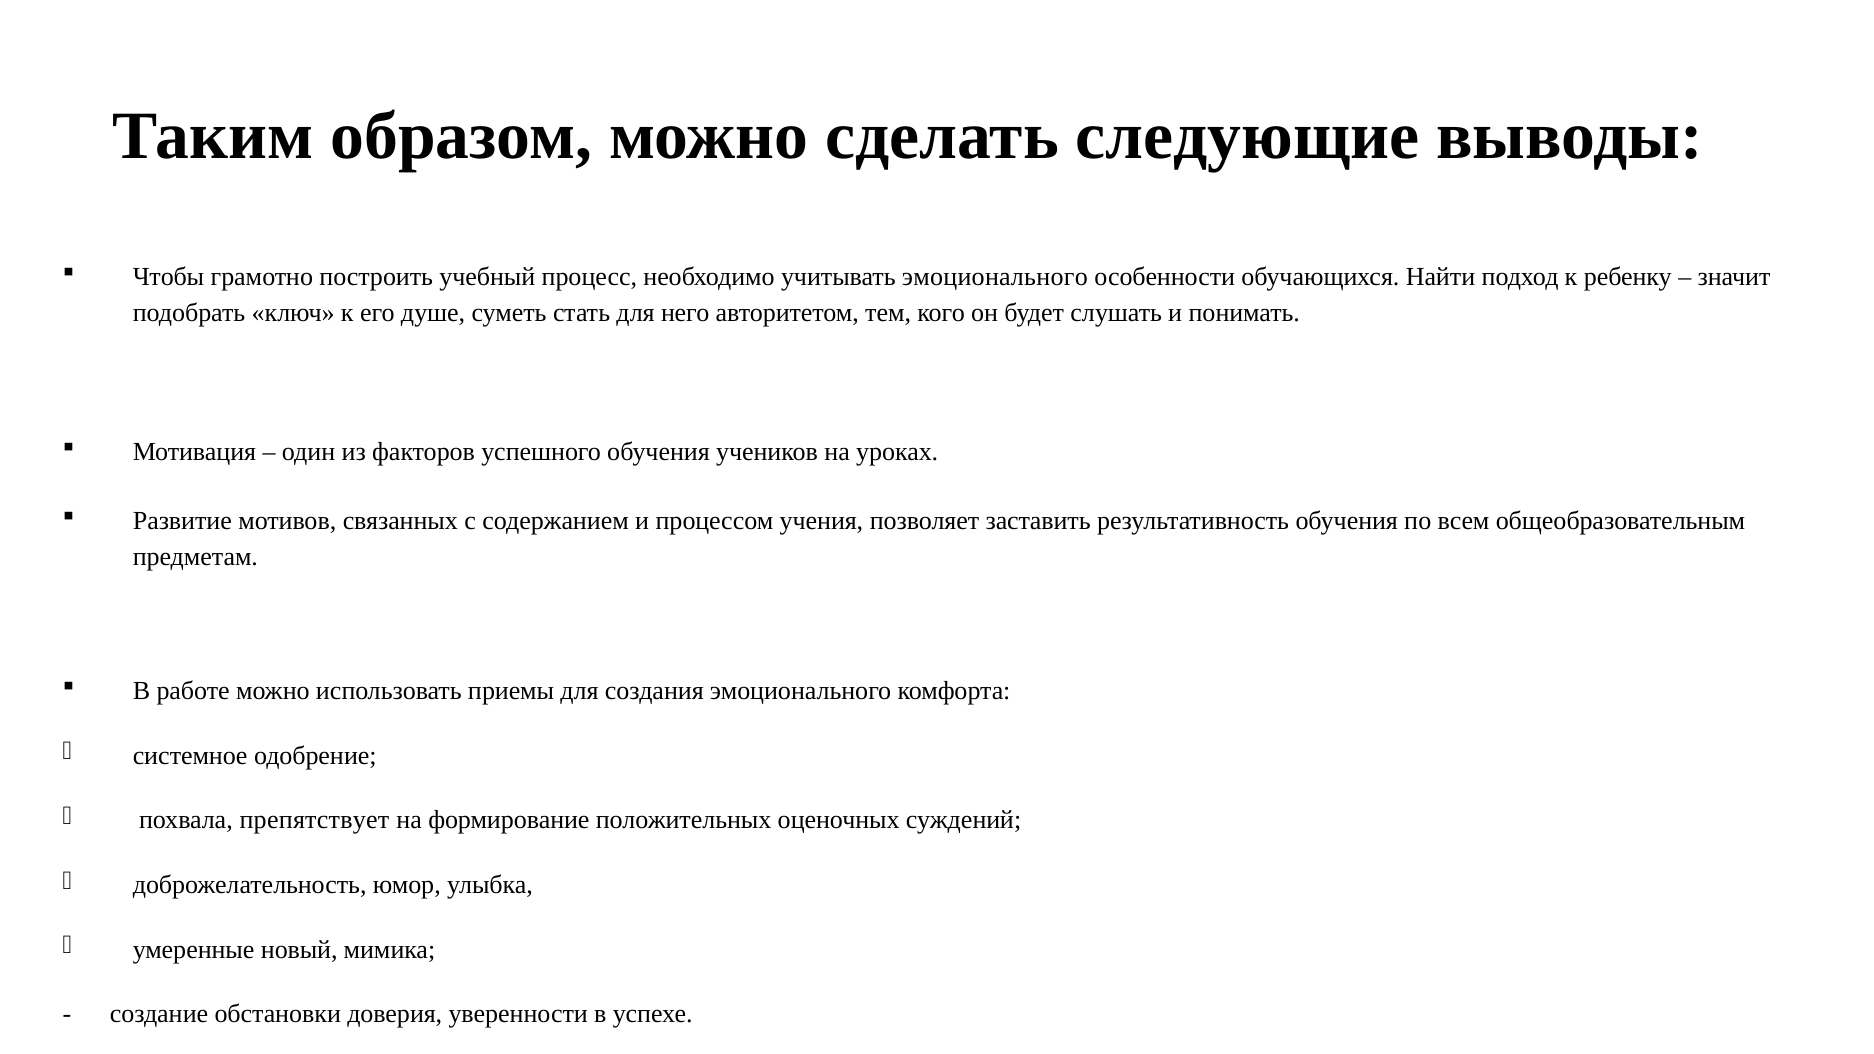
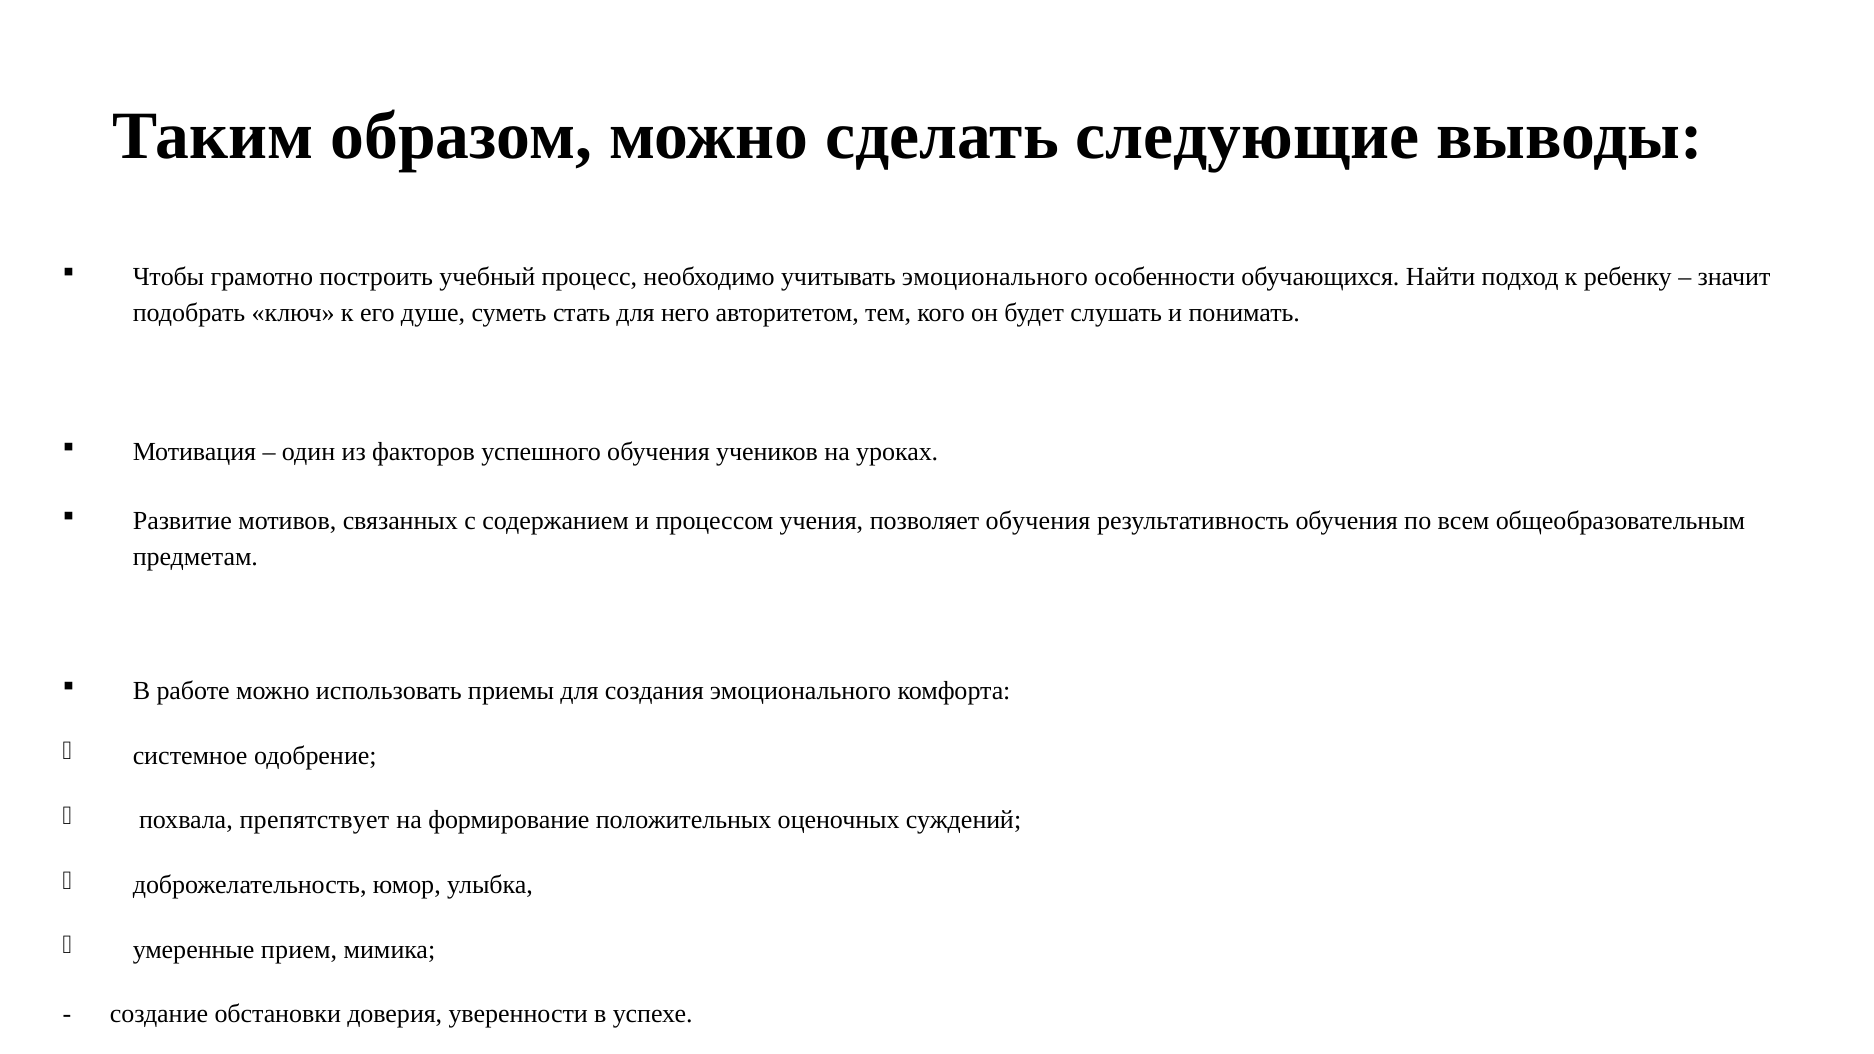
позволяет заставить: заставить -> обучения (1038, 521)
новый: новый -> прием (299, 950)
